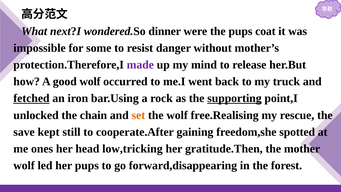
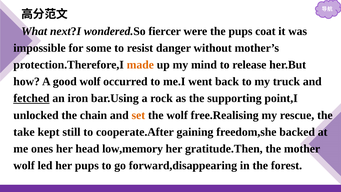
dinner: dinner -> fiercer (165, 31)
made colour: purple -> orange (140, 65)
supporting underline: present -> none (234, 98)
save: save -> take (24, 132)
spotted: spotted -> backed (297, 132)
low,tricking: low,tricking -> low,memory (133, 149)
